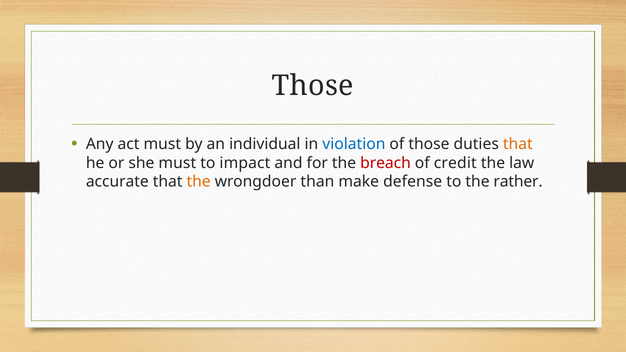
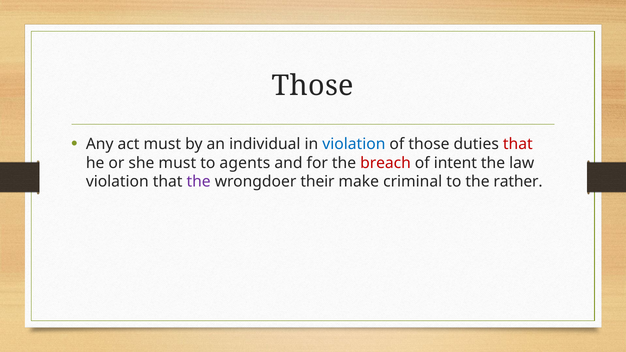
that colour: orange -> red (518, 144)
impact: impact -> agents (245, 163)
credit: credit -> intent (455, 163)
accurate: accurate -> violation (117, 182)
the colour: orange -> purple (199, 182)
than: than -> their (318, 182)
defense: defense -> criminal (413, 182)
